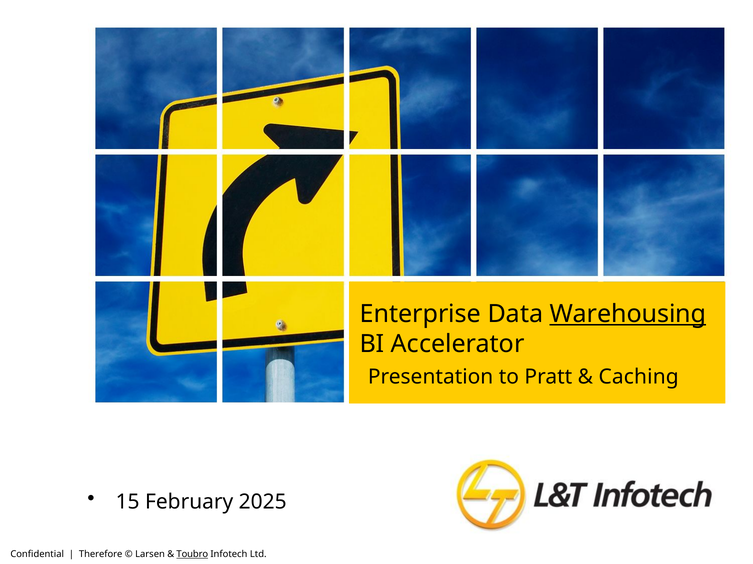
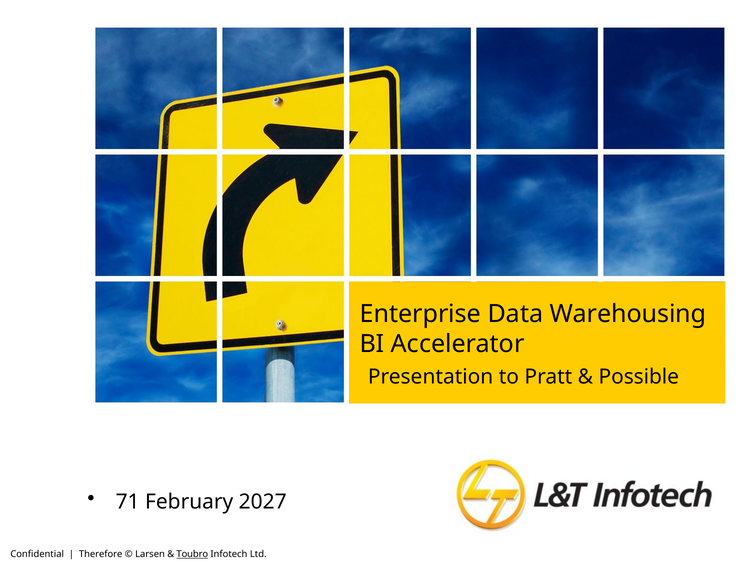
Warehousing underline: present -> none (628, 314)
Caching: Caching -> Possible (639, 377)
15: 15 -> 71 (128, 503)
2025: 2025 -> 2027 (263, 503)
